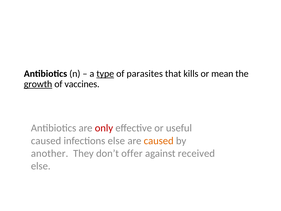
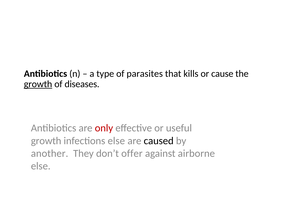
type underline: present -> none (105, 74)
mean: mean -> cause (222, 74)
vaccines: vaccines -> diseases (82, 84)
caused: caused -> growth (46, 141)
caused colour: orange -> black (159, 141)
received: received -> airborne (196, 153)
